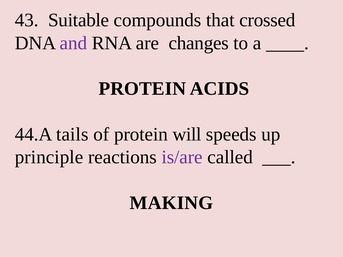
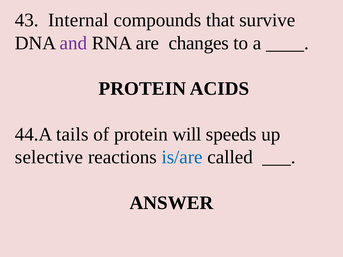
Suitable: Suitable -> Internal (78, 20)
crossed: crossed -> survive (267, 20)
principle: principle -> selective (49, 157)
is/are colour: purple -> blue (182, 157)
MAKING: MAKING -> ANSWER (172, 203)
